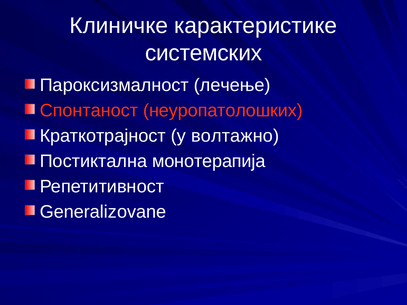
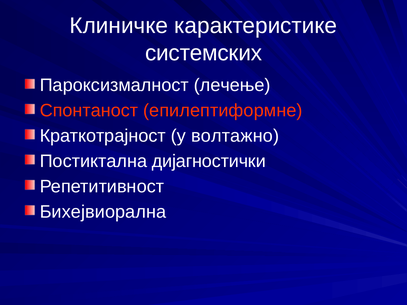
неуропатолошких: неуропатолошких -> епилептиформне (223, 111)
монотерапија: монотерапија -> дијагностички (209, 161)
Generalizovane: Generalizovane -> Бихејвиорална (103, 212)
